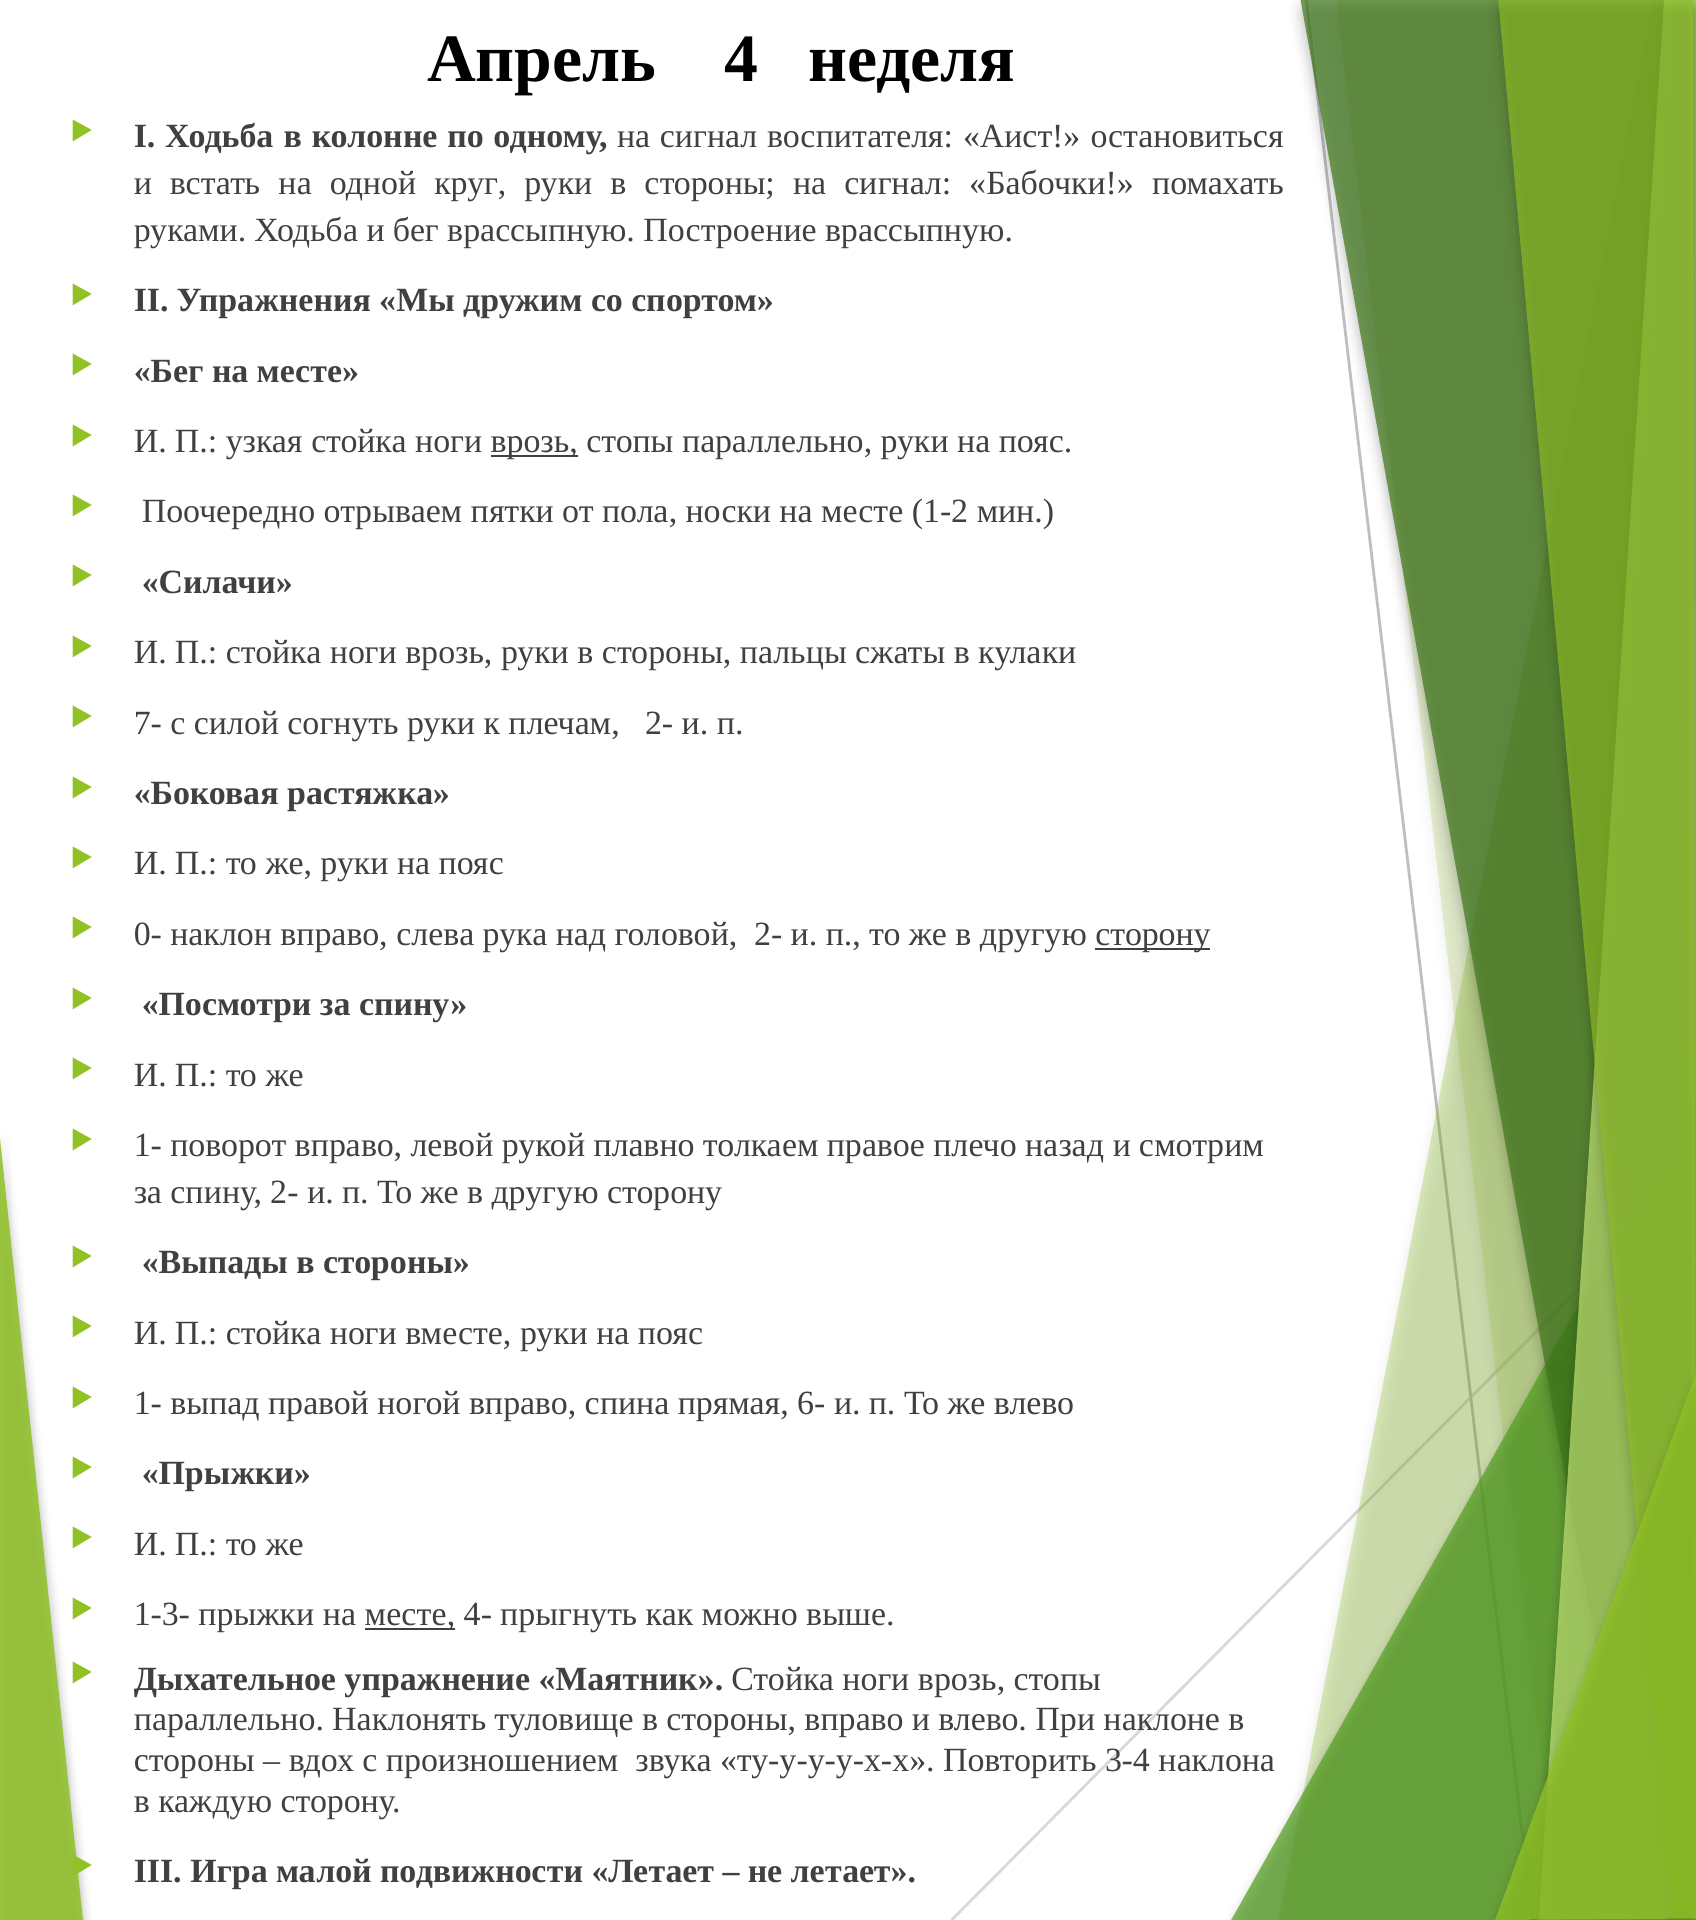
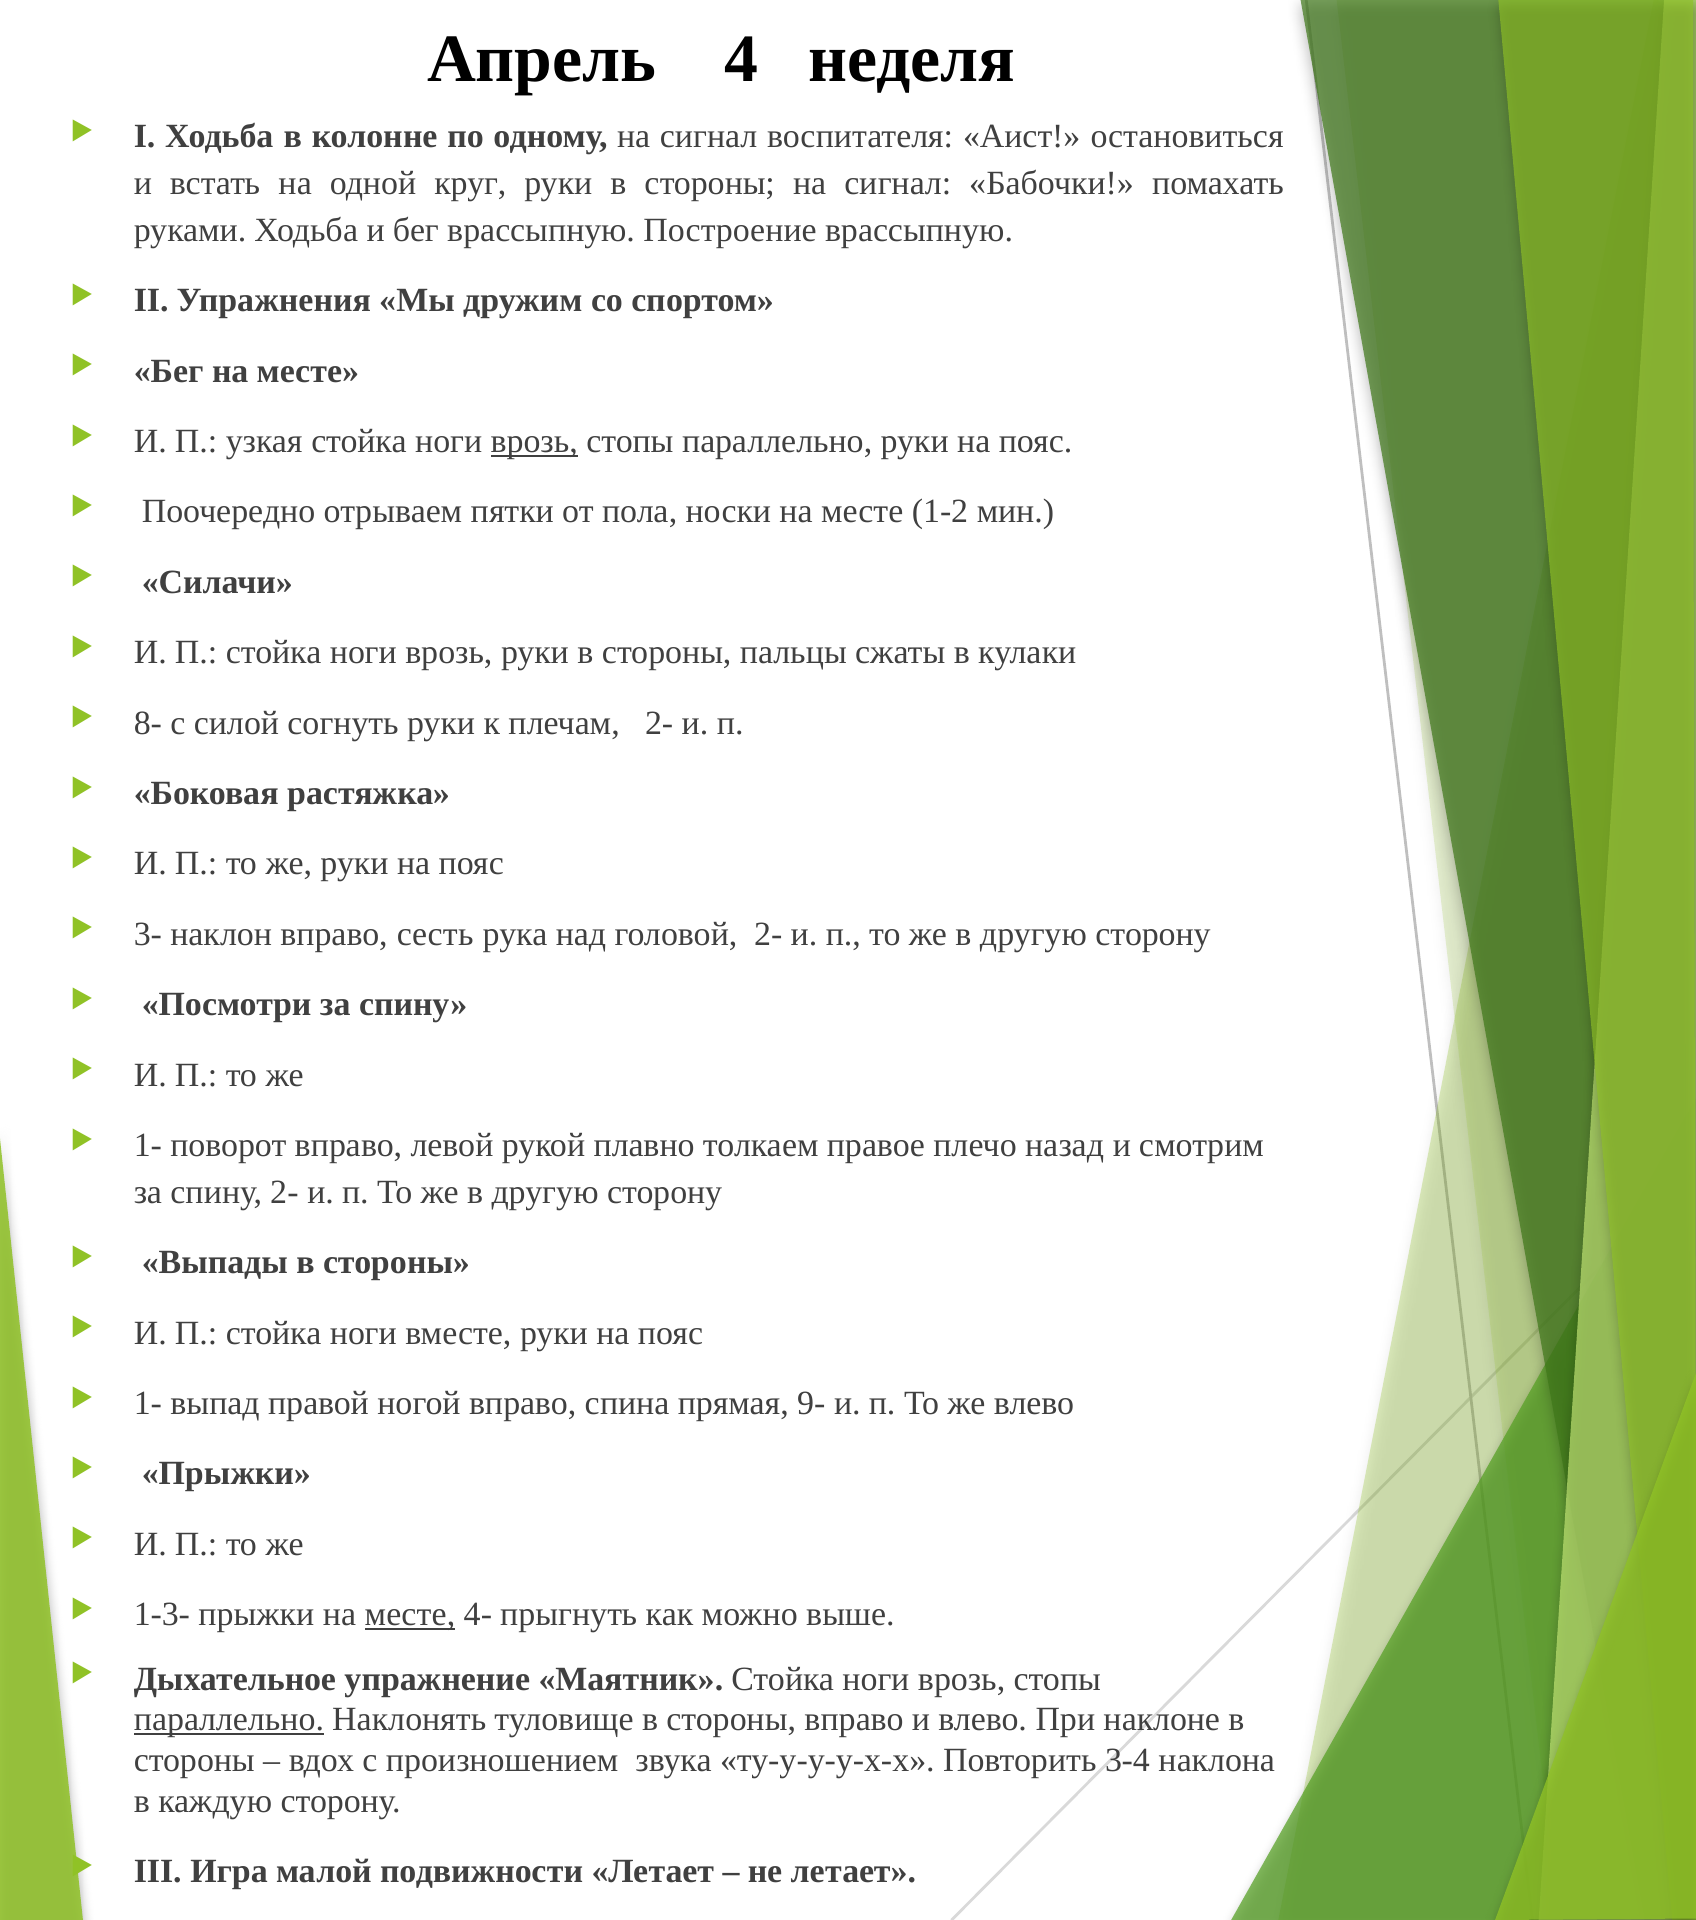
7-: 7- -> 8- (148, 723)
0-: 0- -> 3- (148, 934)
слева: слева -> сесть (435, 934)
сторону underline: present -> none (1153, 934)
6-: 6- -> 9- (811, 1403)
параллельно underline: none -> present (229, 1719)
